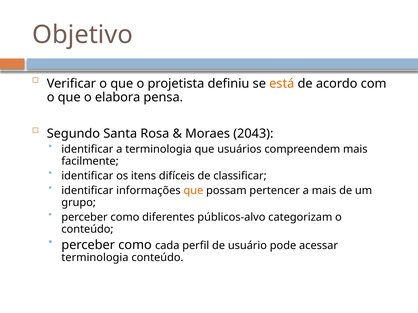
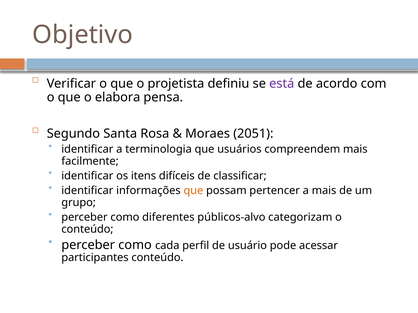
está colour: orange -> purple (282, 84)
2043: 2043 -> 2051 (253, 134)
terminologia: terminologia -> participantes (95, 258)
